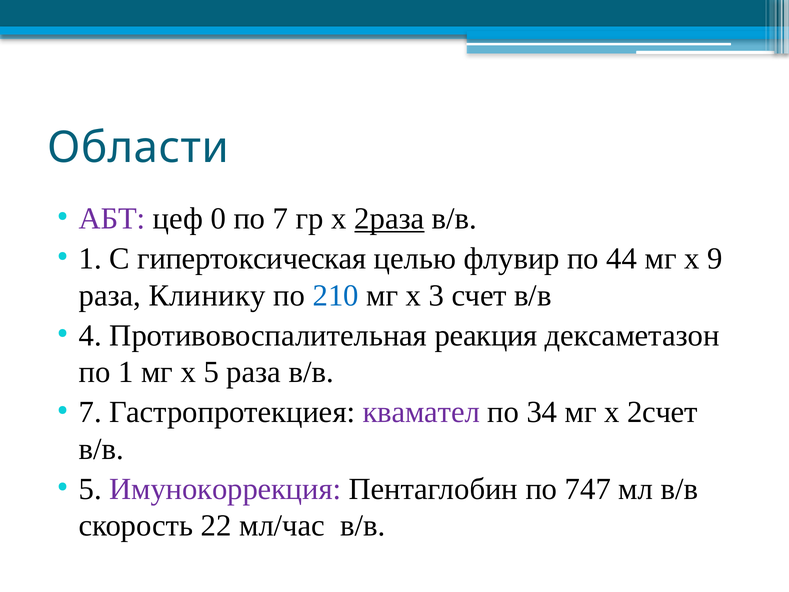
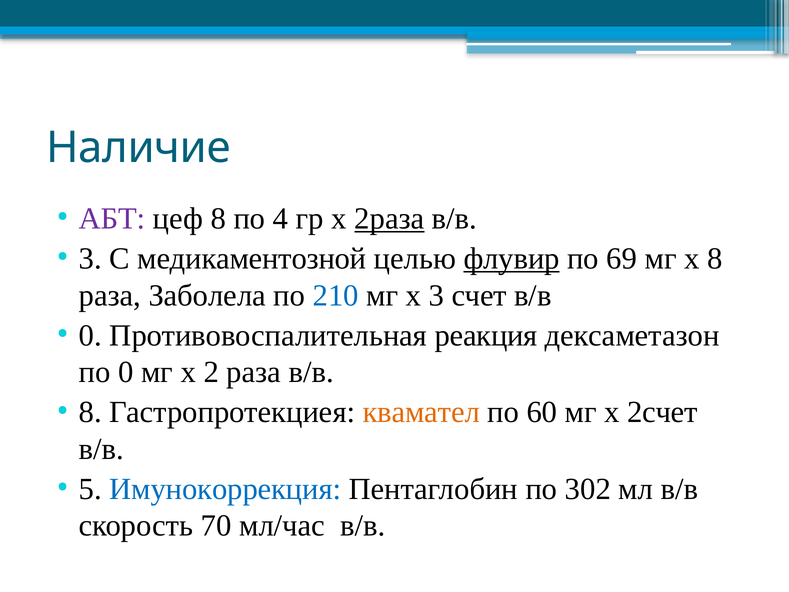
Области: Области -> Наличие (139, 148)
цеф 0: 0 -> 8 (218, 218)
по 7: 7 -> 4 (281, 218)
1: 1 -> 3 (90, 259)
гипертоксическая: гипертоксическая -> медикаментозной (252, 259)
флувир underline: none -> present (512, 259)
44: 44 -> 69 (622, 259)
х 9: 9 -> 8 (715, 259)
Клинику: Клинику -> Заболела (207, 295)
4: 4 -> 0 (90, 335)
по 1: 1 -> 0 (126, 372)
х 5: 5 -> 2 (211, 372)
7: 7 -> 8 (90, 412)
квамател colour: purple -> orange (421, 412)
34: 34 -> 60 (542, 412)
Имунокоррекция colour: purple -> blue (225, 489)
747: 747 -> 302 (588, 489)
22: 22 -> 70 (216, 526)
